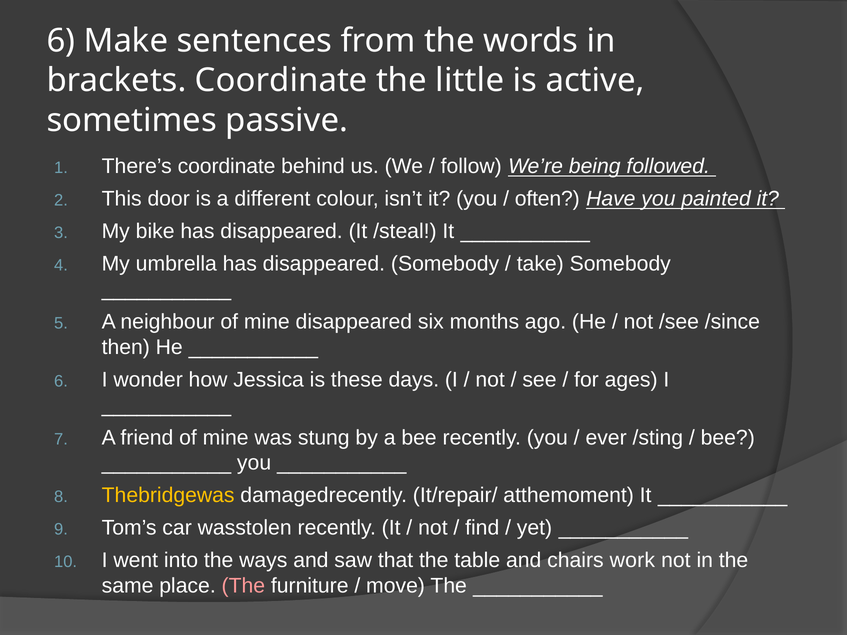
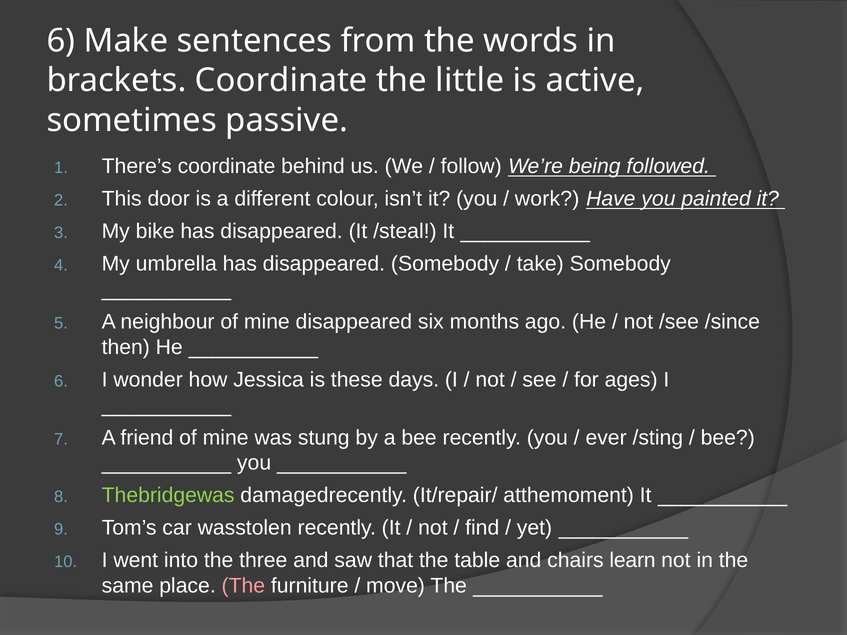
often: often -> work (547, 199)
Thebridgewas colour: yellow -> light green (168, 496)
ways: ways -> three (263, 561)
work: work -> learn (633, 561)
